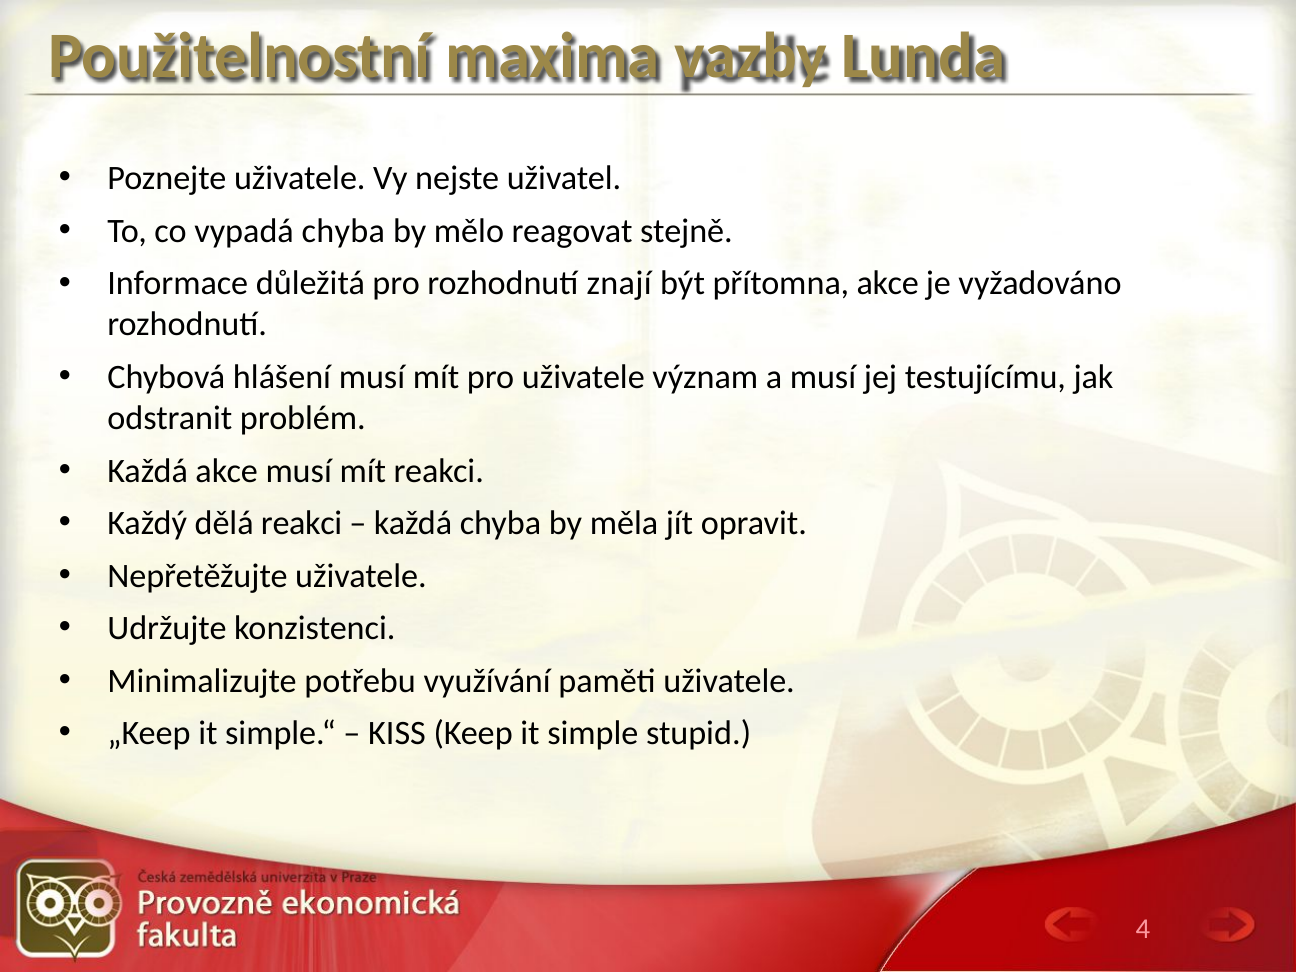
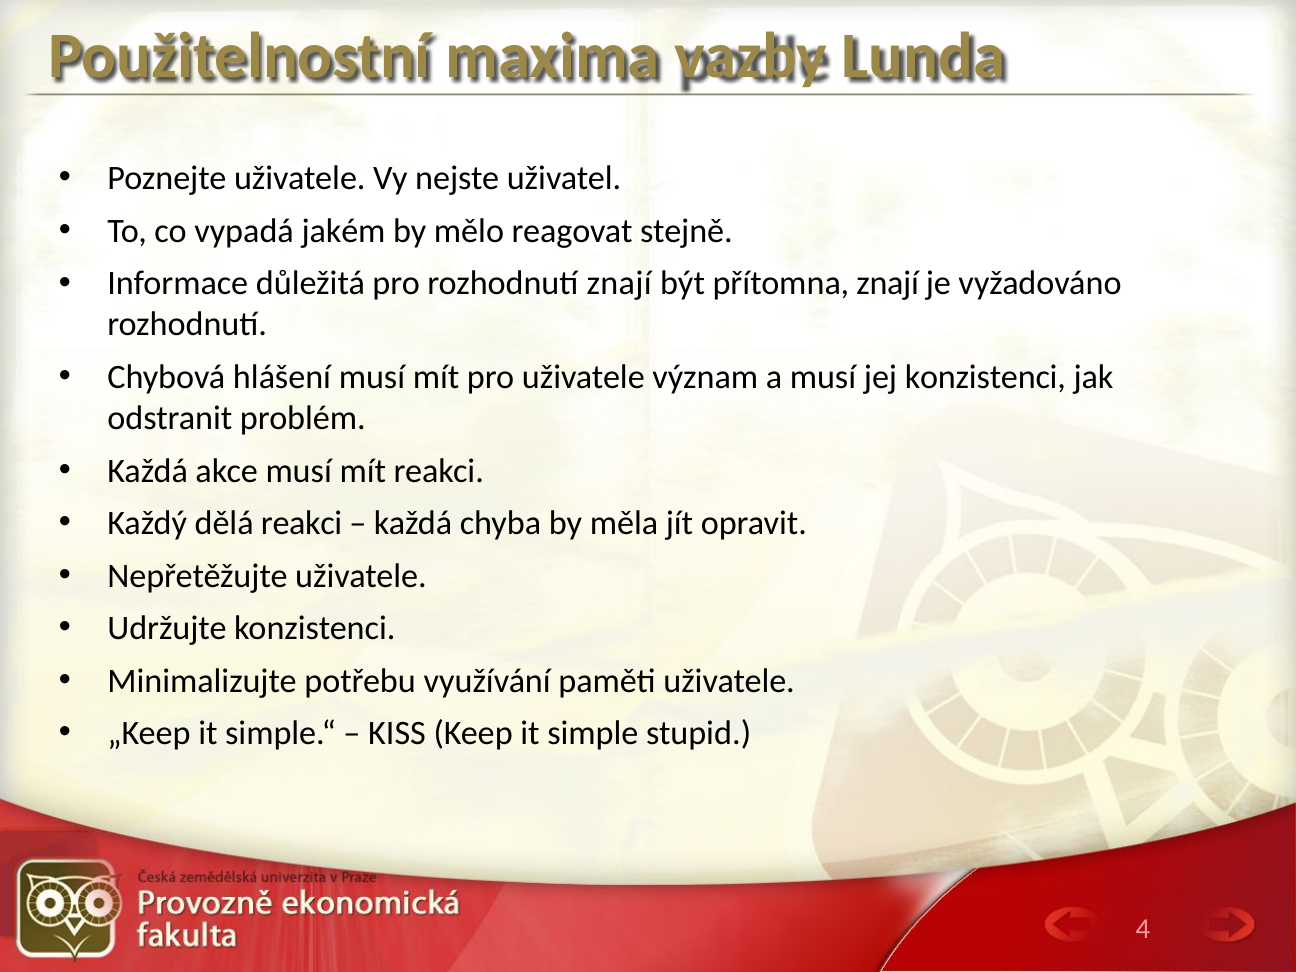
vypadá chyba: chyba -> jakém (344, 231)
přítomna akce: akce -> znají (888, 284)
jej testujícímu: testujícímu -> konzistenci (985, 377)
